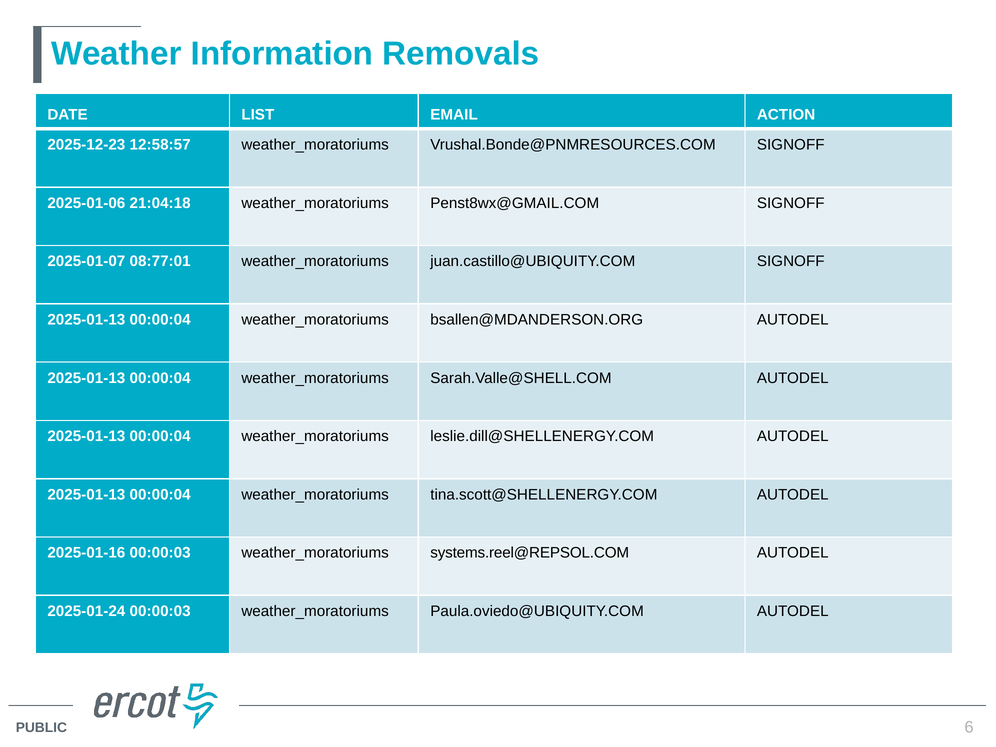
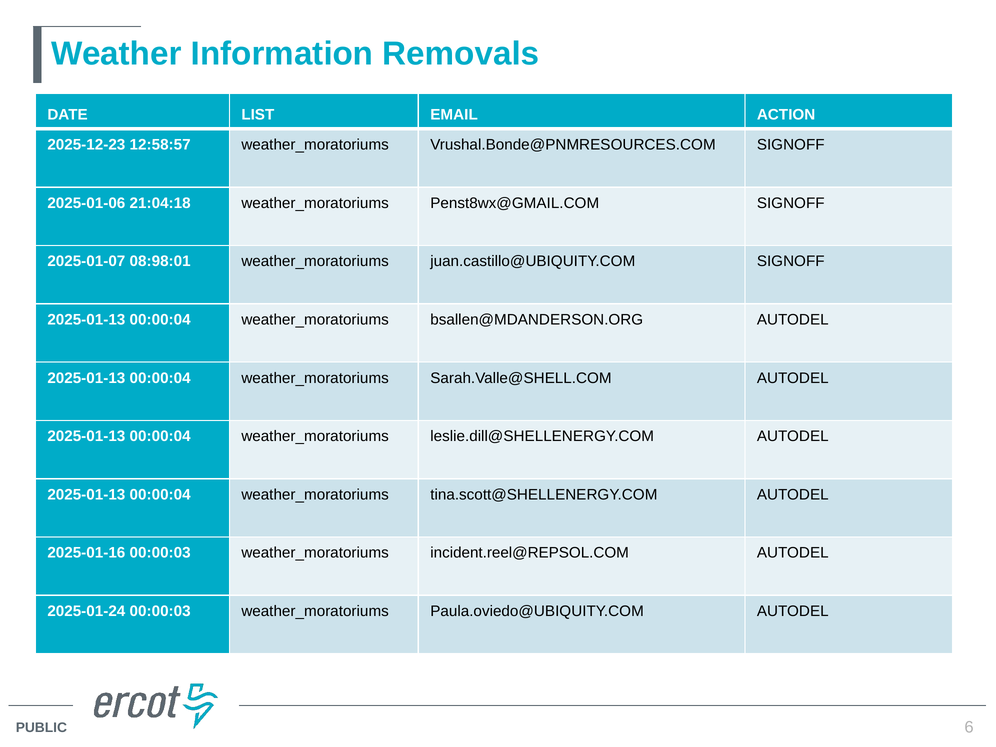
08:77:01: 08:77:01 -> 08:98:01 (160, 261)
systems.reel@REPSOL.COM: systems.reel@REPSOL.COM -> incident.reel@REPSOL.COM (530, 553)
